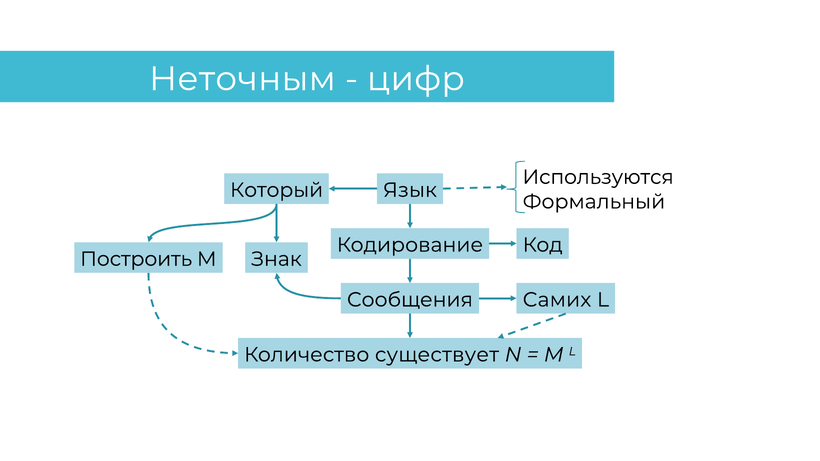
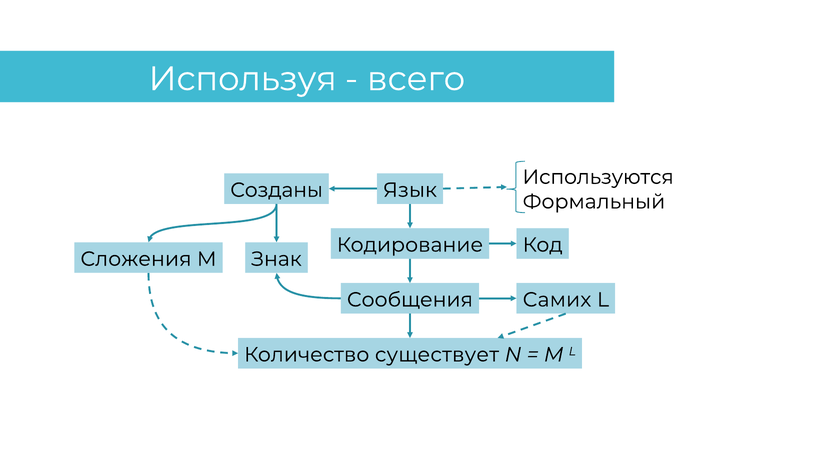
Неточным: Неточным -> Используя (243, 79)
цифр: цифр -> всего (416, 79)
Который: Который -> Созданы (277, 190)
Построить: Построить -> Сложения (136, 259)
